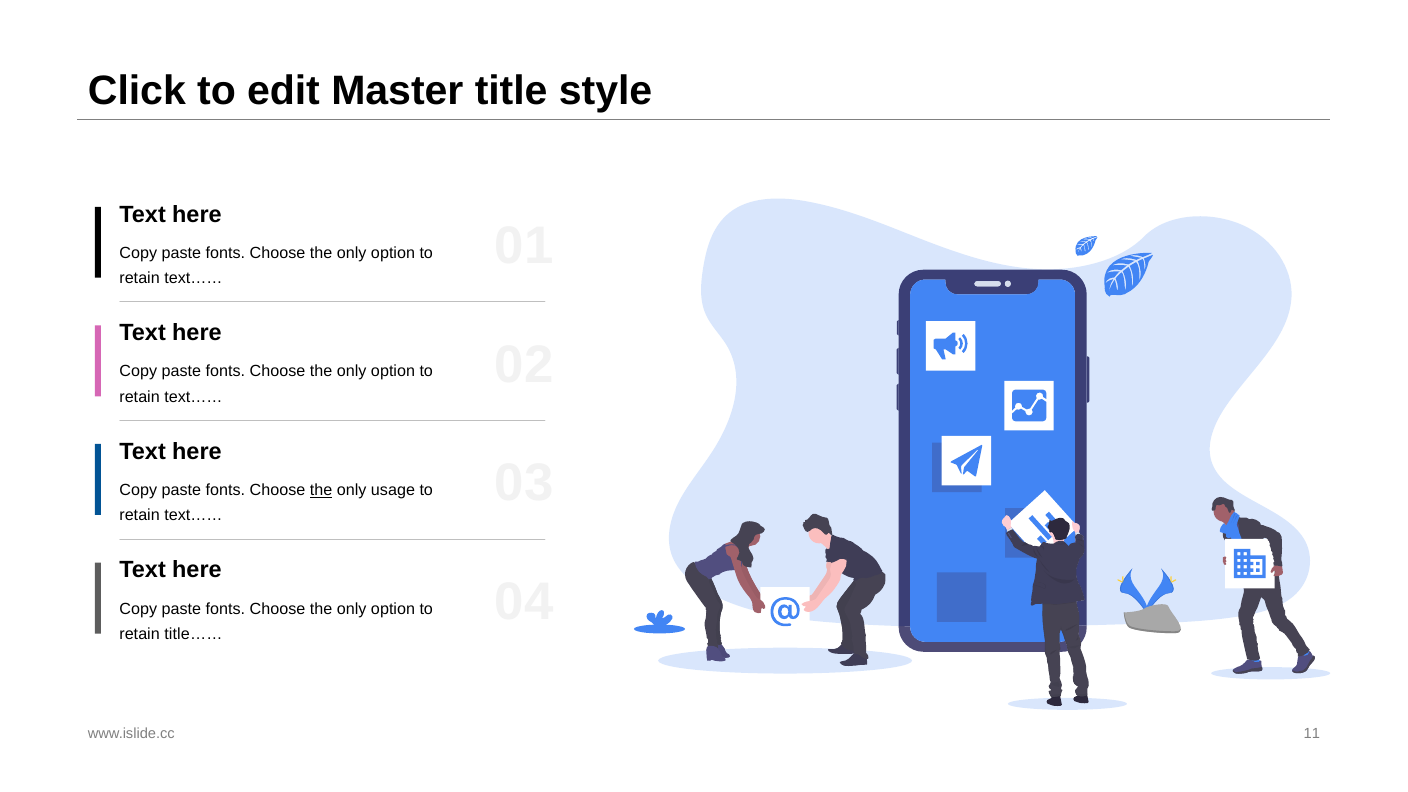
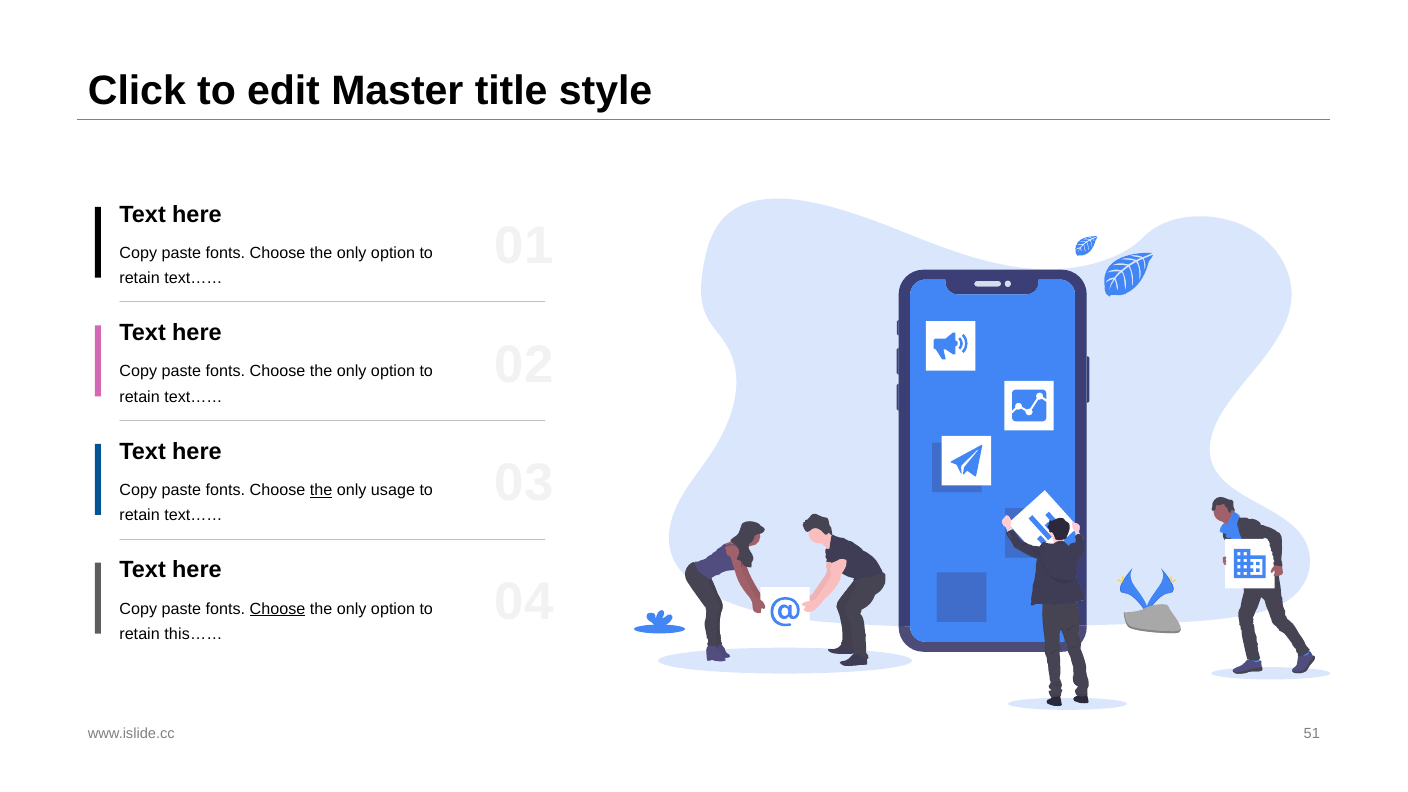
Choose underline: none -> present (278, 609)
title……: title…… -> this…… (193, 634)
11: 11 -> 51 (1312, 734)
